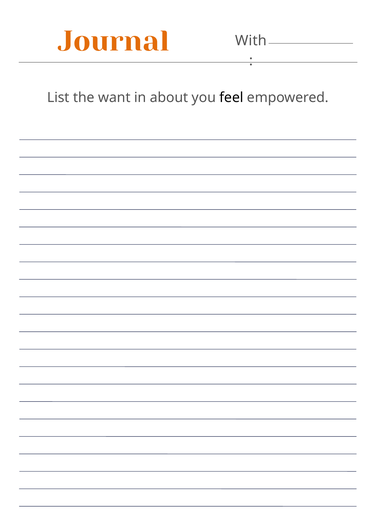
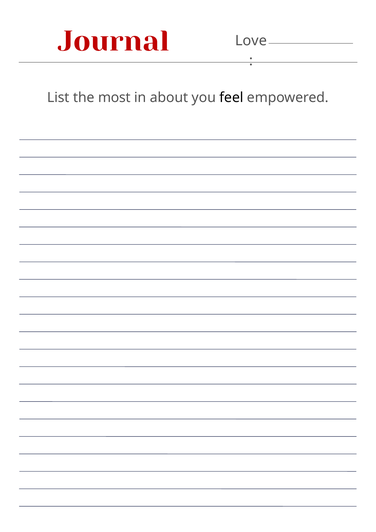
Journal colour: orange -> red (114, 41)
With: With -> Love (251, 41)
want: want -> most (114, 98)
